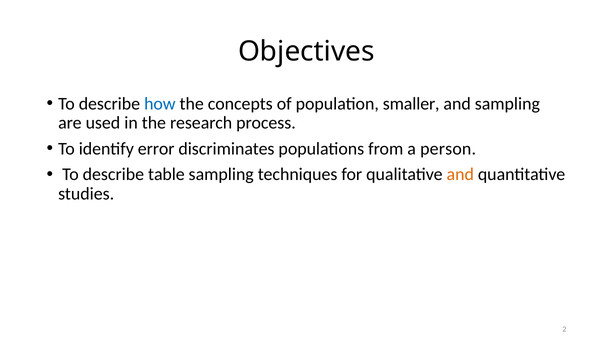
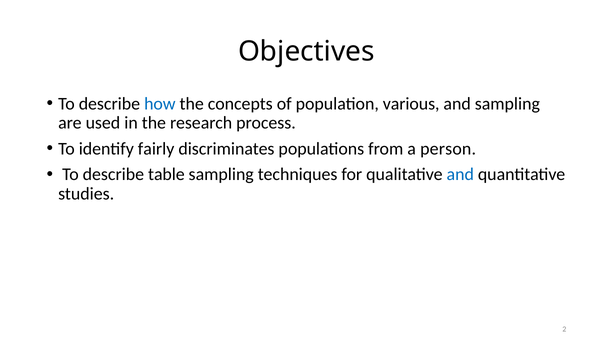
smaller: smaller -> various (411, 104)
error: error -> fairly (156, 149)
and colour: orange -> blue (460, 174)
